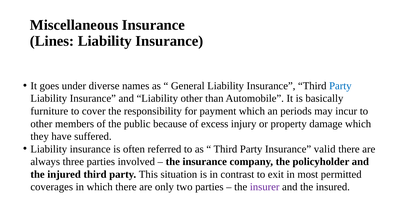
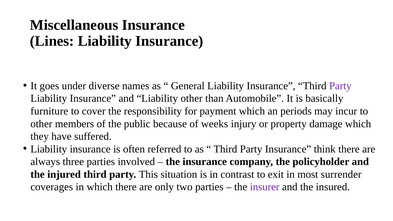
Party colour: blue -> purple (340, 86)
excess: excess -> weeks (215, 124)
valid: valid -> think (325, 149)
permitted: permitted -> surrender (341, 174)
